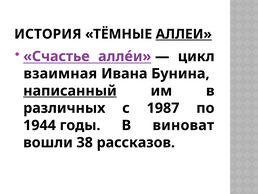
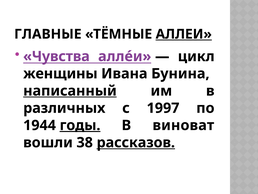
ИСТОРИЯ: ИСТОРИЯ -> ГЛАВНЫЕ (48, 34)
Счастье: Счастье -> Чувства (56, 56)
взаимная: взаимная -> женщины (60, 73)
1987: 1987 -> 1997 (163, 108)
годы underline: none -> present (80, 125)
рассказов underline: none -> present (136, 142)
